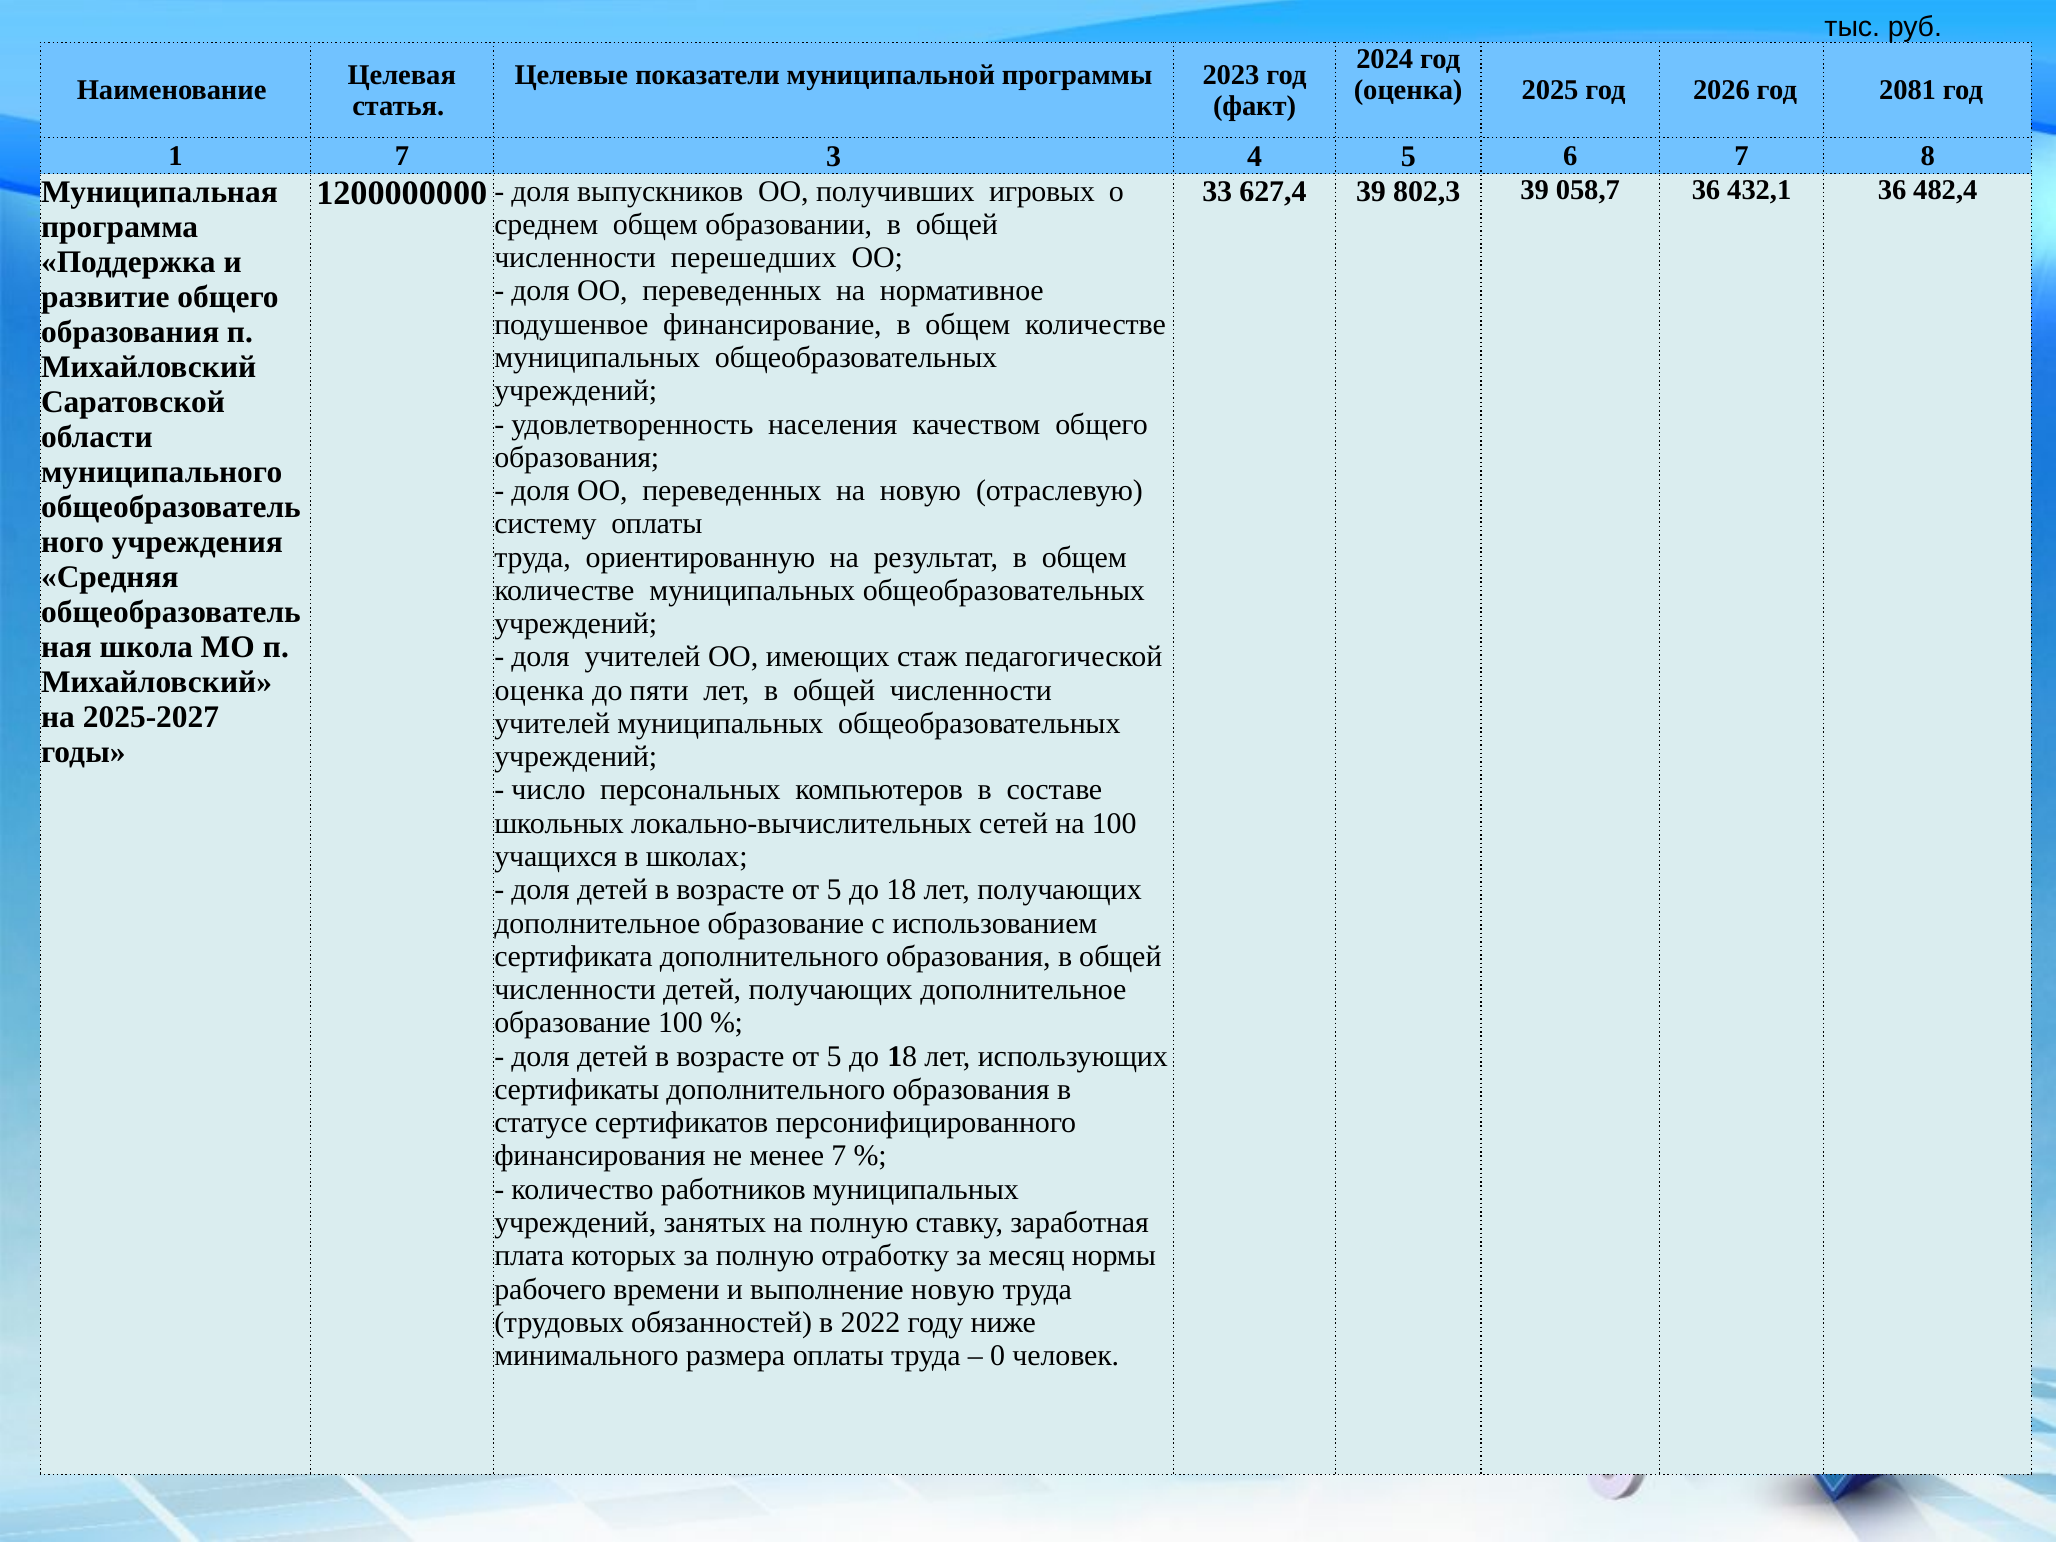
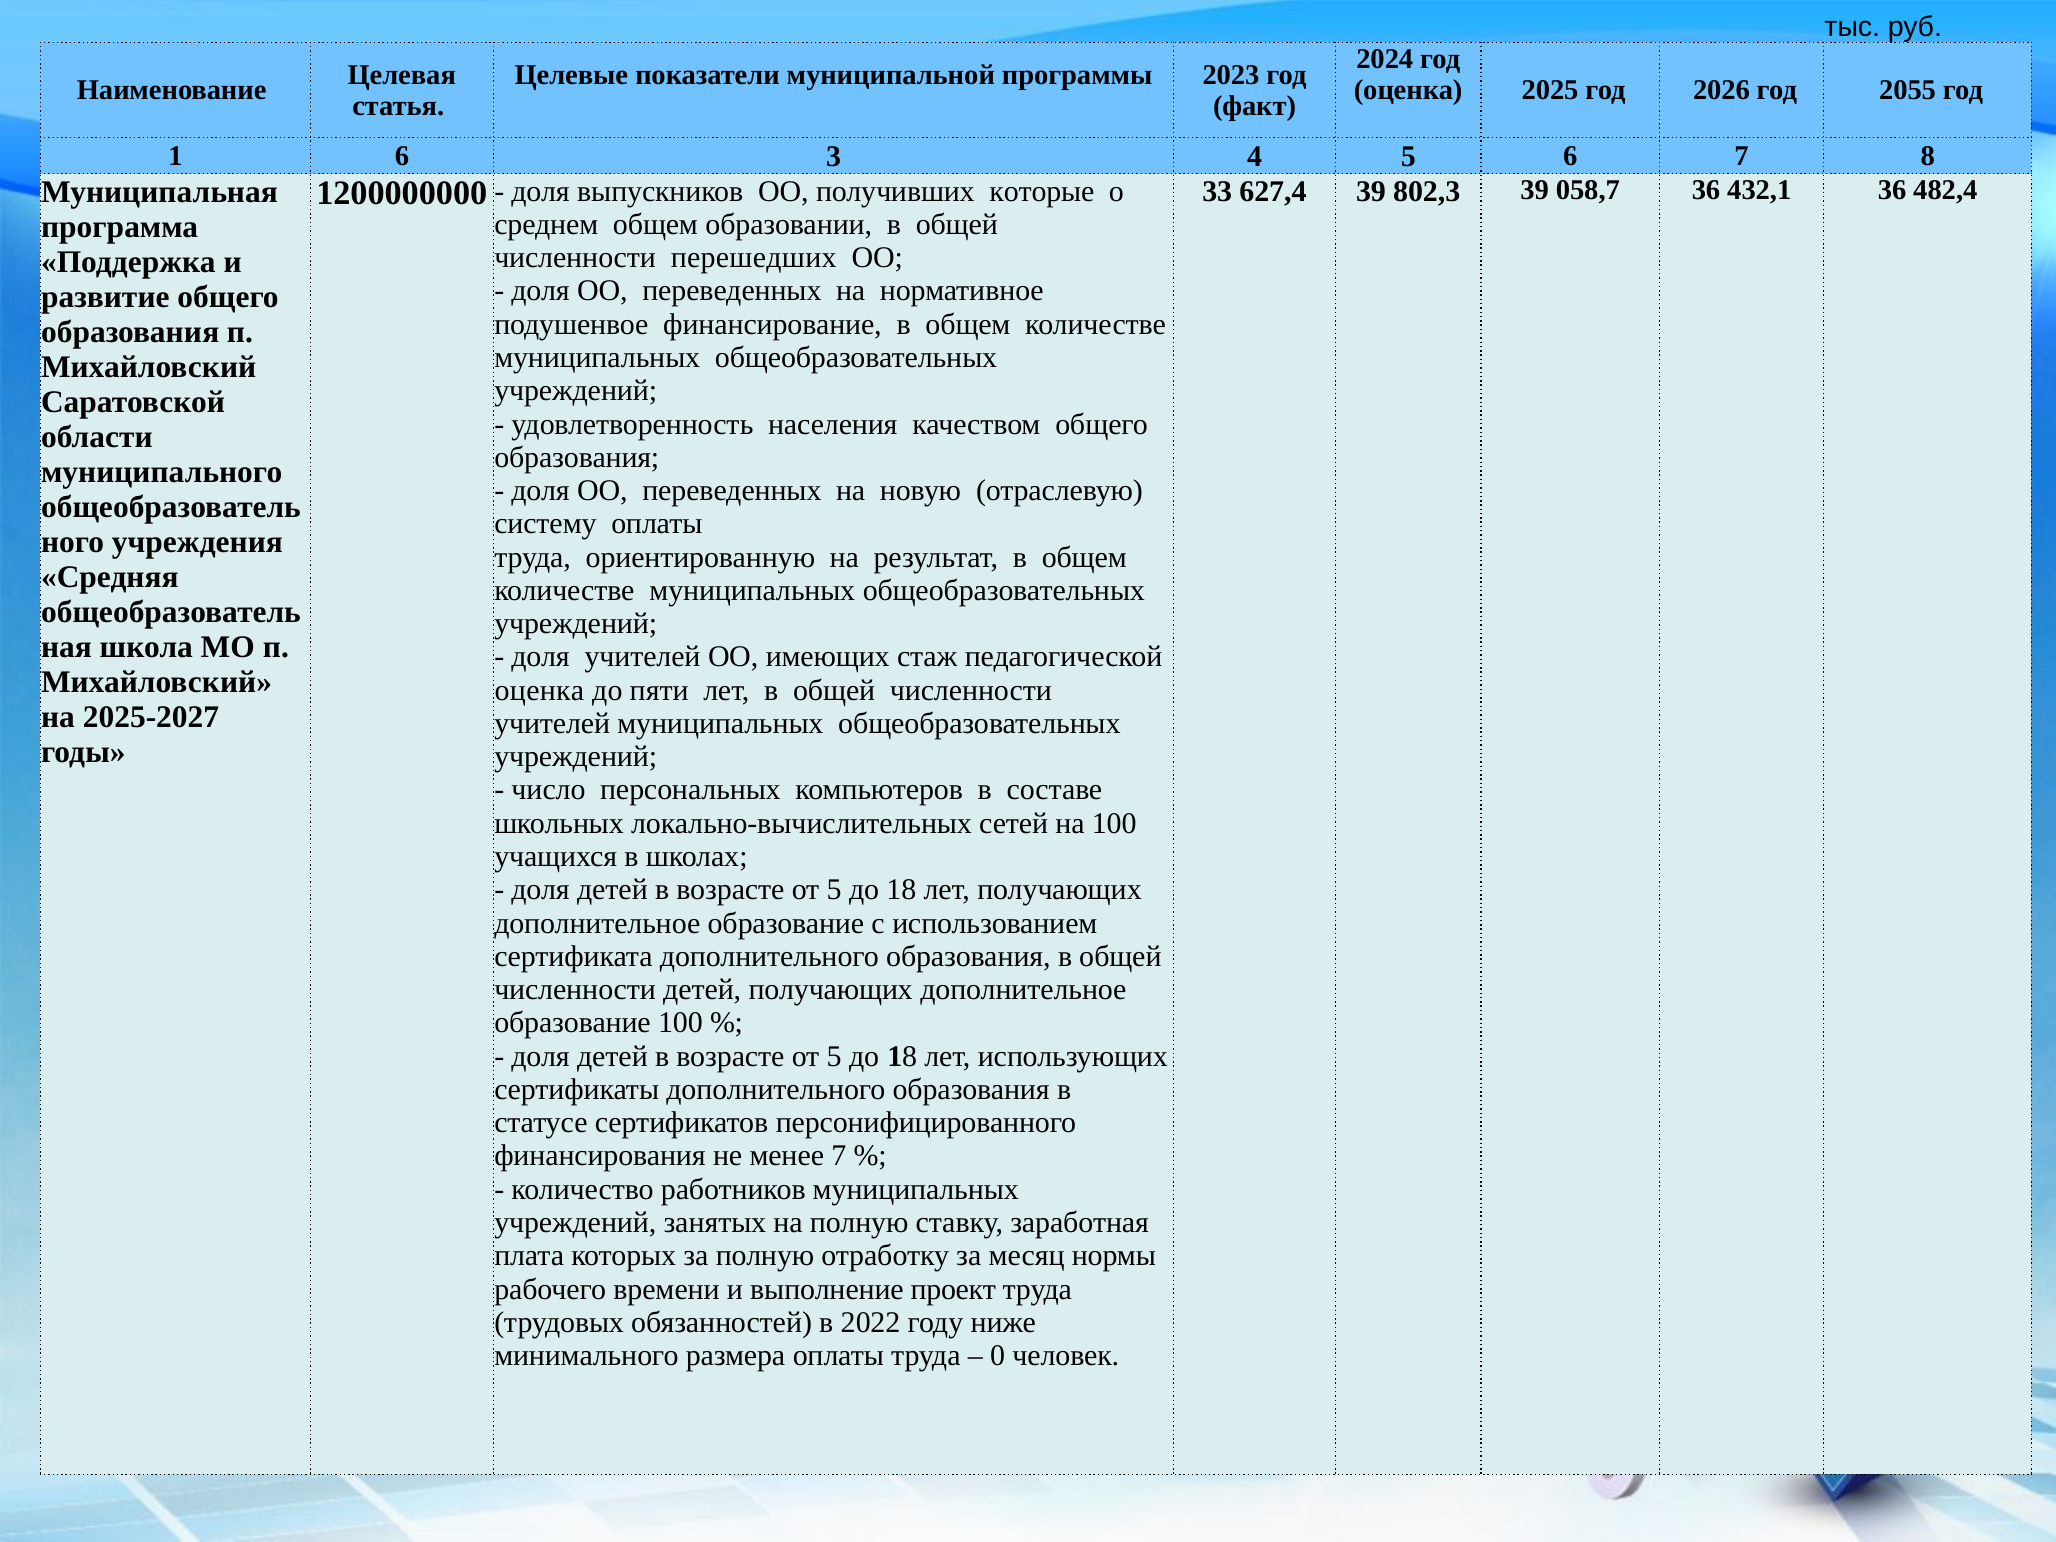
2081: 2081 -> 2055 (1908, 91)
1 7: 7 -> 6 (402, 156)
игровых: игровых -> которые (1042, 191)
выполнение новую: новую -> проект (953, 1289)
